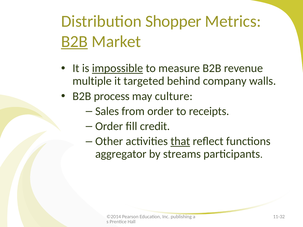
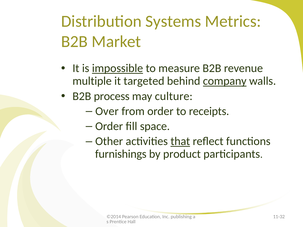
Shopper: Shopper -> Systems (173, 21)
B2B underline: present -> none (74, 42)
company underline: none -> present (225, 81)
Sales: Sales -> Over (107, 111)
credit: credit -> space (155, 126)
aggregator: aggregator -> furnishings (121, 154)
streams: streams -> product (182, 154)
